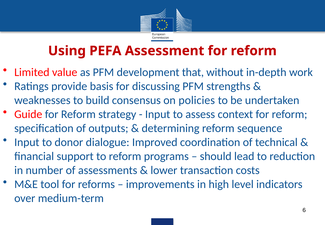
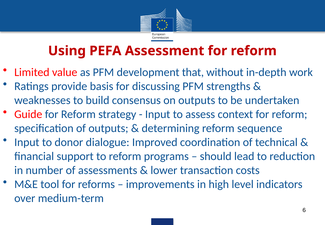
on policies: policies -> outputs (197, 100)
